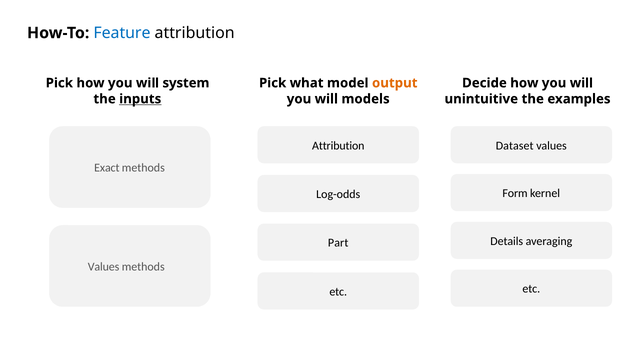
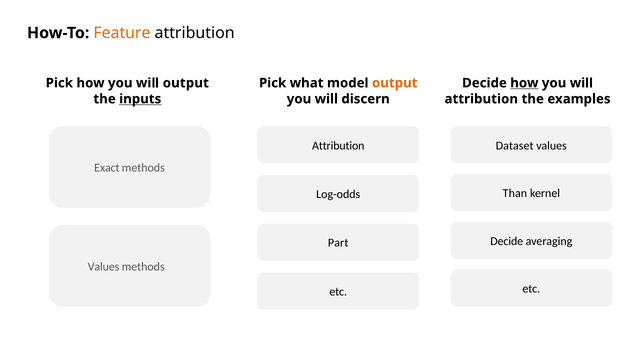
Feature colour: blue -> orange (122, 33)
will system: system -> output (186, 83)
how underline: none -> present (524, 83)
models: models -> discern (366, 99)
unintuitive: unintuitive -> attribution (481, 99)
Form: Form -> Than (515, 193)
Details: Details -> Decide (507, 241)
